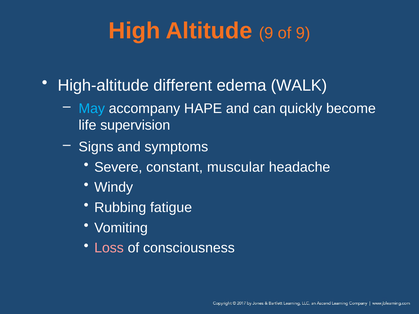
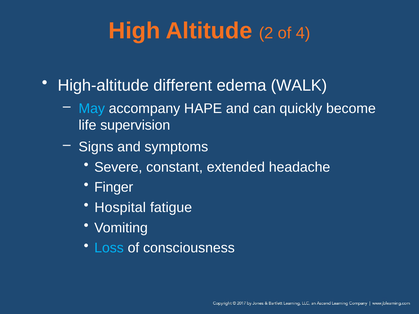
Altitude 9: 9 -> 2 (266, 33)
of 9: 9 -> 4 (303, 33)
muscular: muscular -> extended (236, 167)
Windy: Windy -> Finger (114, 187)
Rubbing: Rubbing -> Hospital (120, 208)
Loss colour: pink -> light blue (109, 248)
